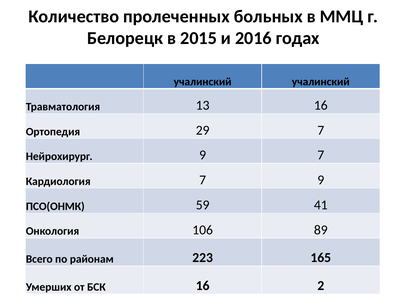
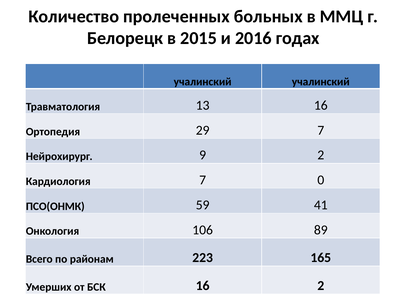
9 7: 7 -> 2 (321, 155)
7 9: 9 -> 0 (321, 180)
